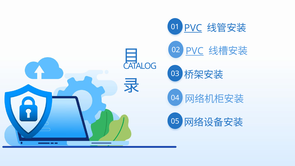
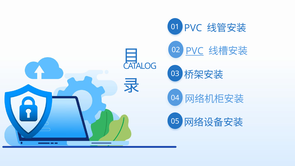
PVC underline: present -> none (193, 28)
